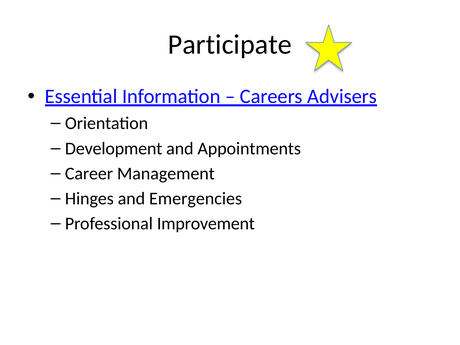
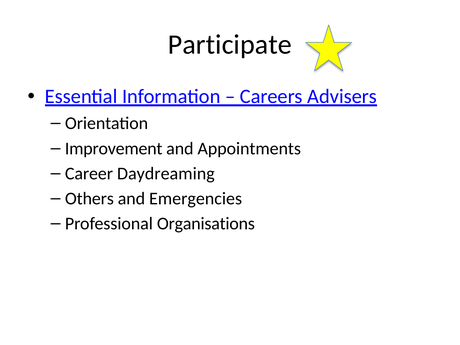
Development: Development -> Improvement (114, 148)
Management: Management -> Daydreaming (166, 173)
Hinges: Hinges -> Others (89, 199)
Improvement: Improvement -> Organisations (206, 224)
